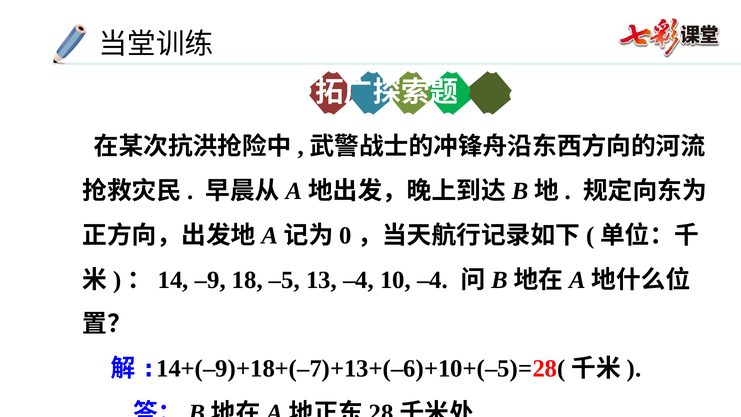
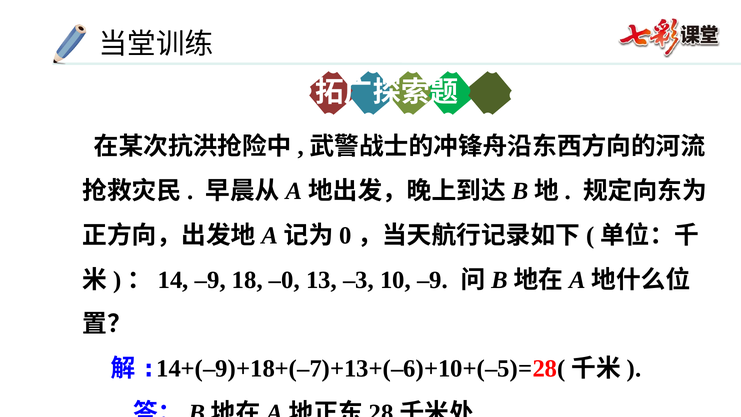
–5: –5 -> –0 (284, 280)
13 –4: –4 -> –3 (358, 280)
10 –4: –4 -> –9 (433, 280)
